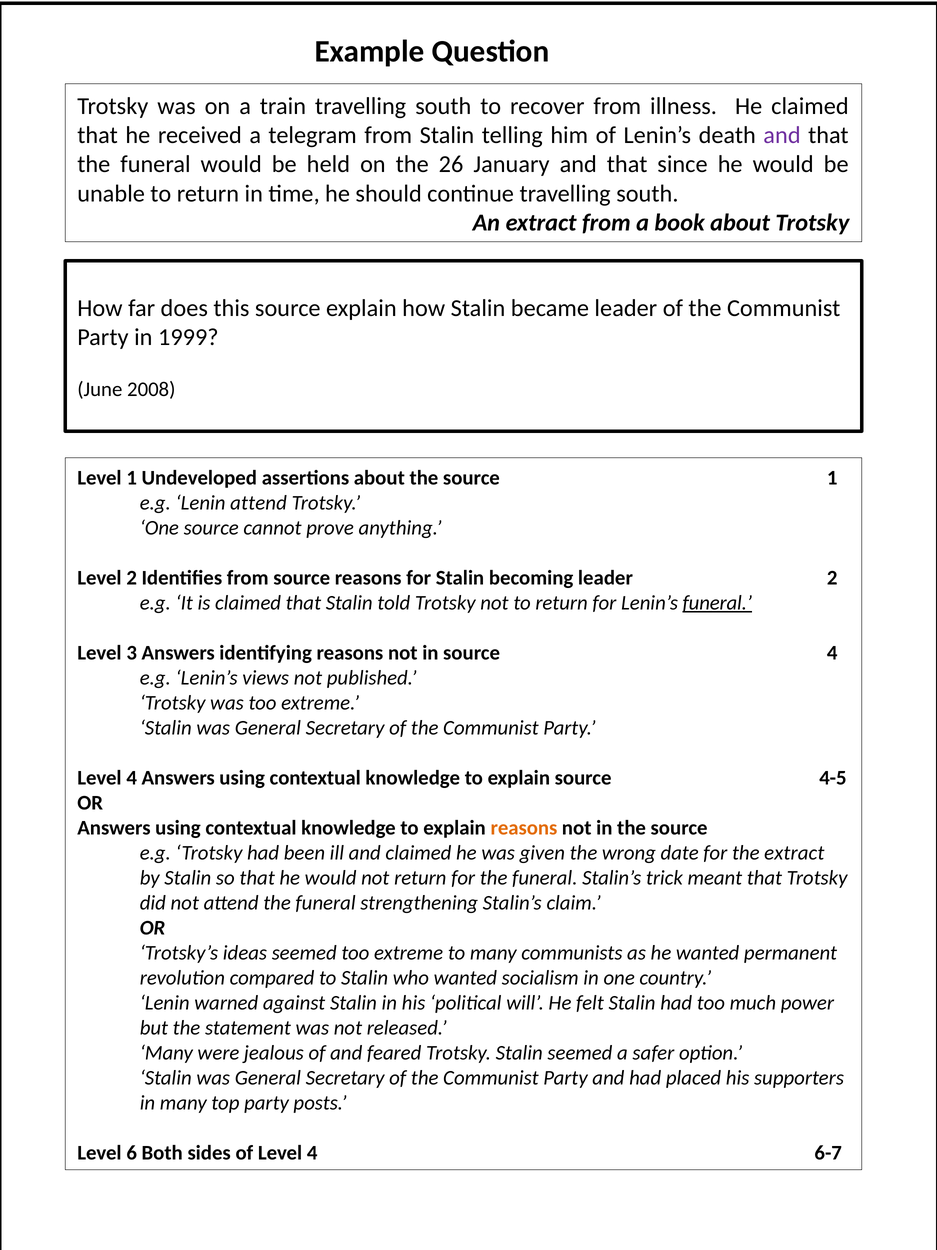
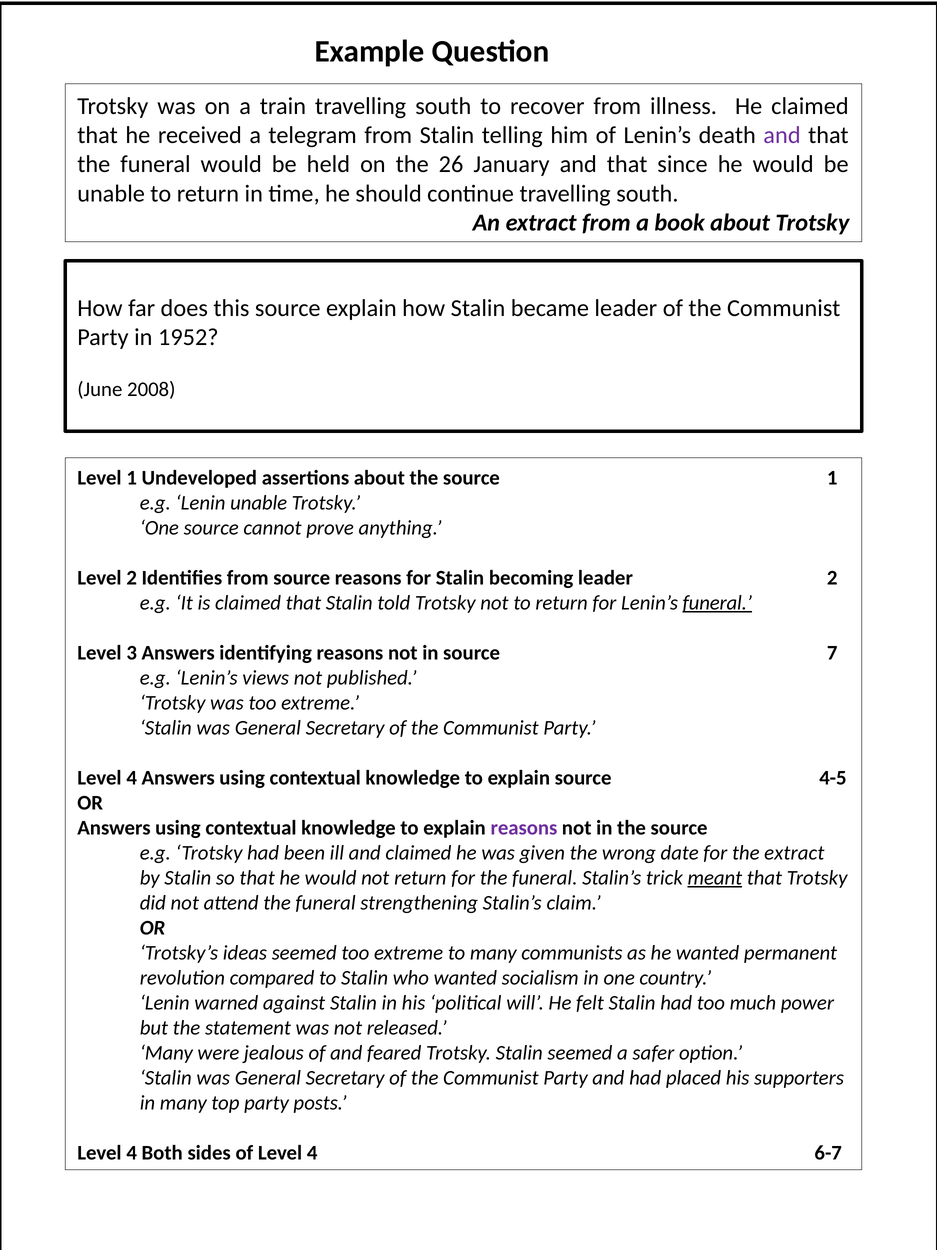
1999: 1999 -> 1952 (188, 337)
Lenin attend: attend -> unable (259, 502)
source 4: 4 -> 7 (832, 652)
reasons colour: orange -> purple (524, 827)
meant underline: none -> present (715, 877)
6: 6 -> 4 (132, 1152)
